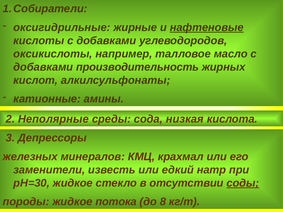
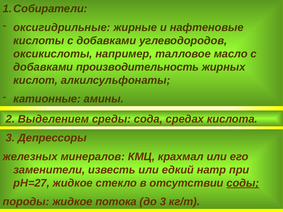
нафтеновые underline: present -> none (207, 27)
Неполярные: Неполярные -> Выделением (53, 119)
низкая: низкая -> средах (185, 119)
рН=30: рН=30 -> рН=27 (32, 183)
до 8: 8 -> 3 (163, 202)
